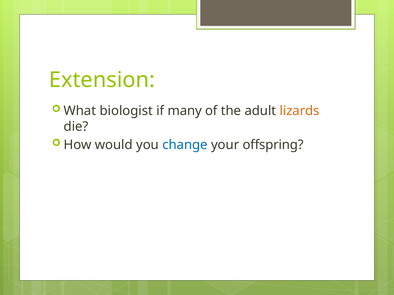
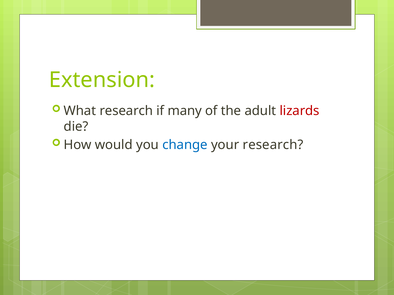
What biologist: biologist -> research (126, 111)
lizards colour: orange -> red (300, 111)
your offspring: offspring -> research (273, 145)
